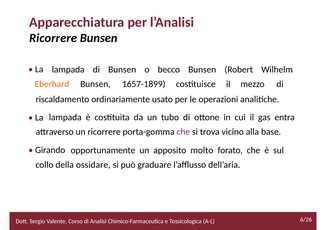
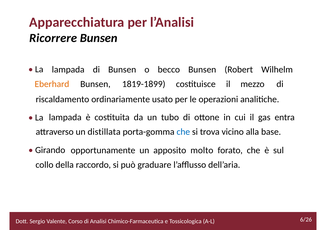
1657-1899: 1657-1899 -> 1819-1899 (144, 84)
un ricorrere: ricorrere -> distillata (104, 132)
che colour: purple -> blue (183, 132)
ossidare: ossidare -> raccordo (93, 165)
